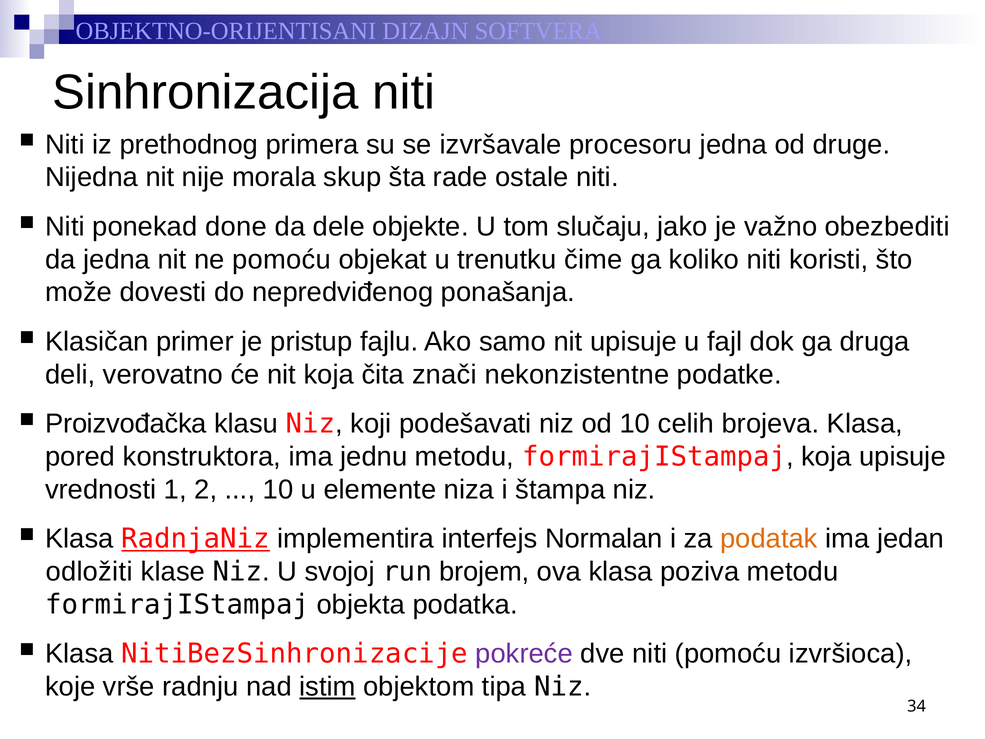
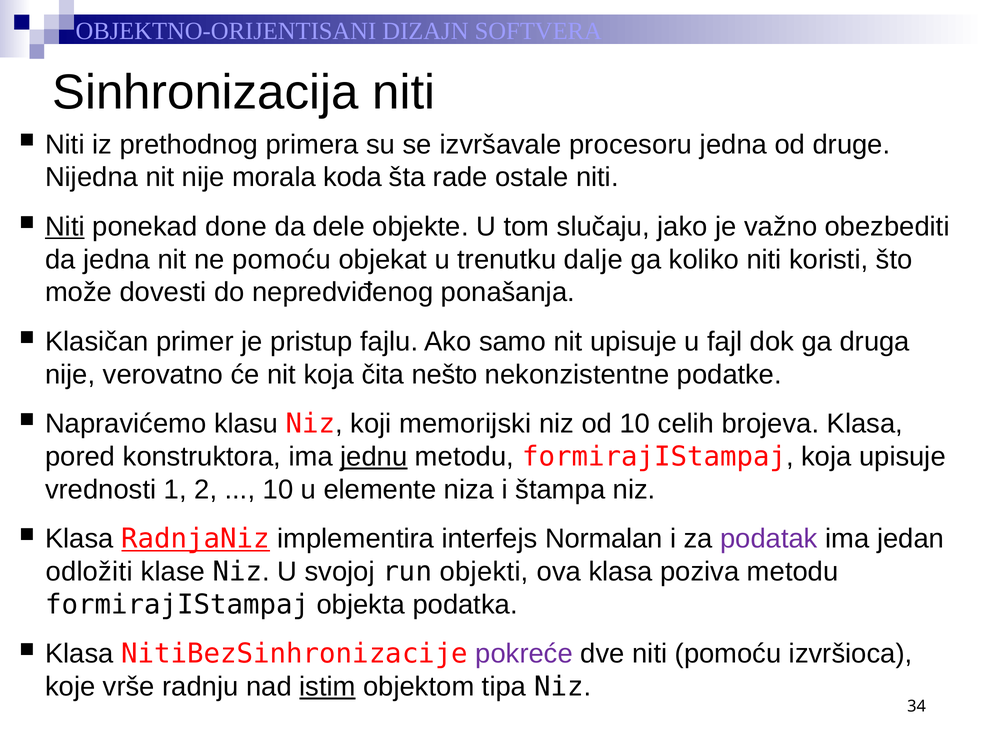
skup: skup -> koda (353, 177)
Niti underline: none -> present (65, 227)
čime: čime -> dalje (593, 259)
deli: deli -> nije (70, 374)
znači: znači -> nešto (445, 374)
Proizvođačka: Proizvođačka -> Napravićemo (126, 424)
podešavati: podešavati -> memorijski (465, 424)
jednu underline: none -> present (374, 457)
podatak colour: orange -> purple (769, 539)
brojem: brojem -> objekti (484, 571)
